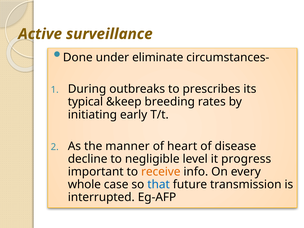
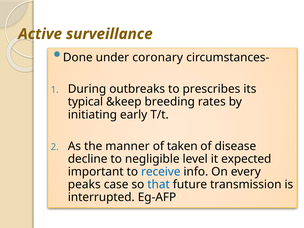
eliminate: eliminate -> coronary (158, 58)
heart: heart -> taken (182, 146)
progress: progress -> expected (246, 159)
receive colour: orange -> blue (161, 172)
whole: whole -> peaks (84, 184)
